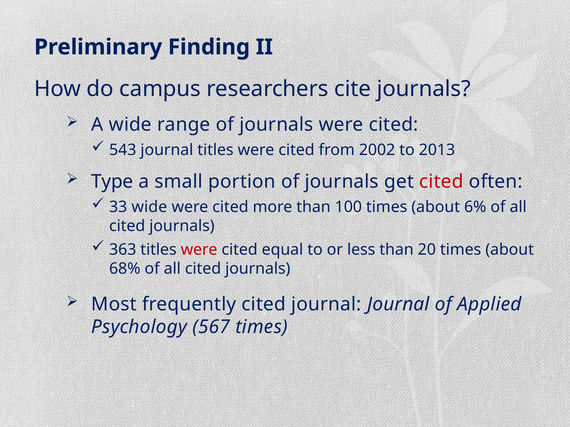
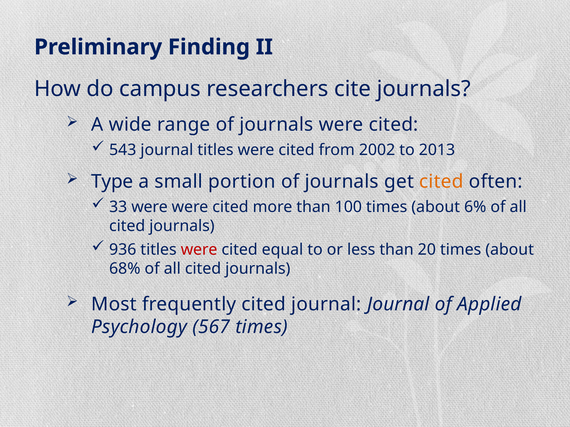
cited colour: red -> orange (441, 182)
33 wide: wide -> were (150, 207)
363: 363 -> 936 (123, 250)
